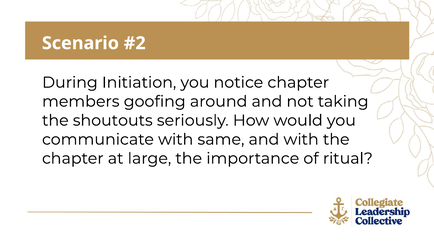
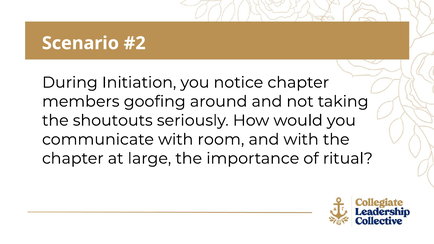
same: same -> room (221, 139)
